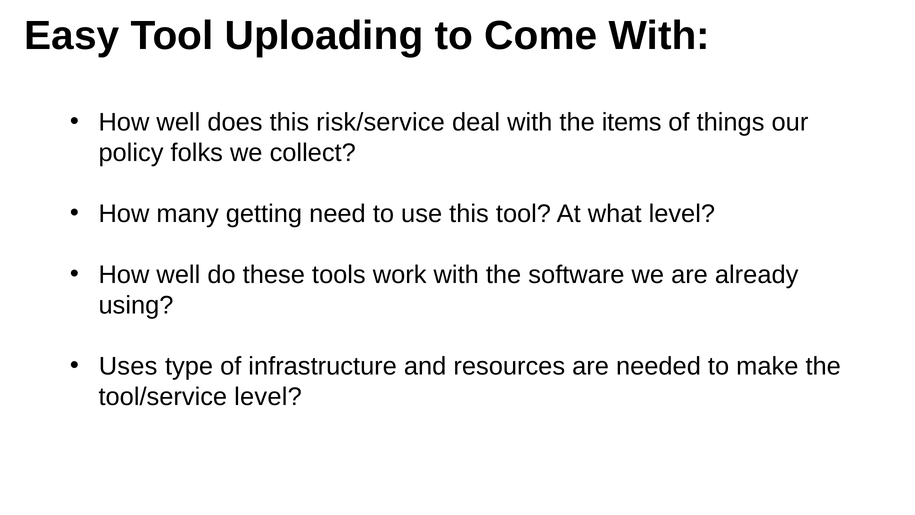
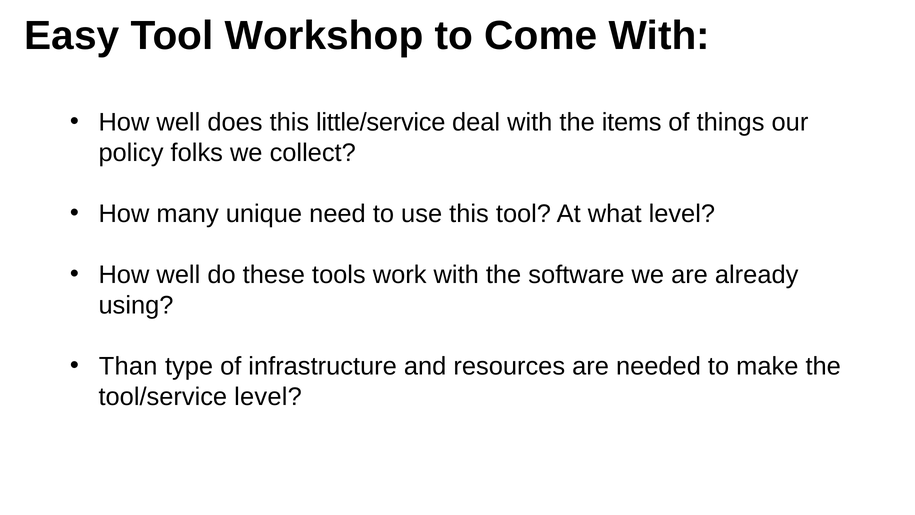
Uploading: Uploading -> Workshop (324, 36)
risk/service: risk/service -> little/service (381, 122)
getting: getting -> unique (264, 214)
Uses: Uses -> Than (128, 366)
